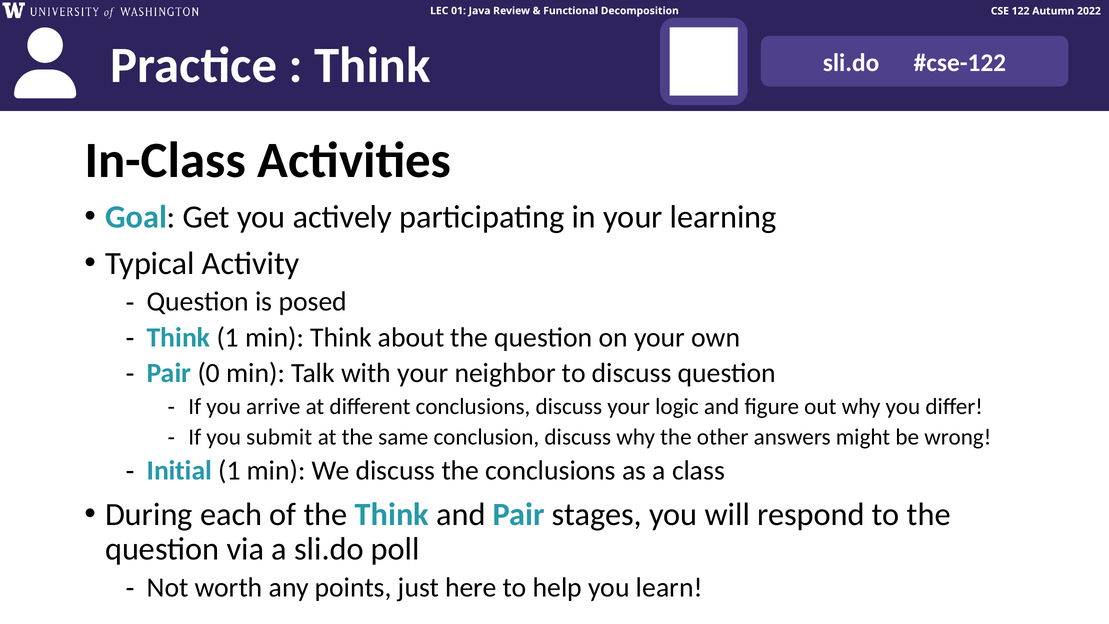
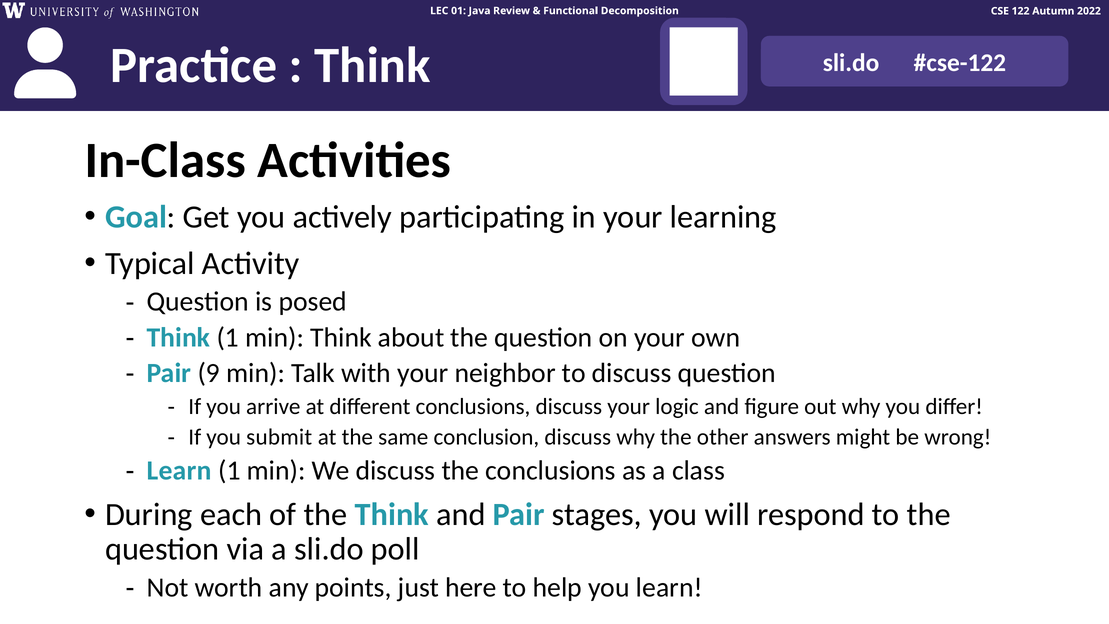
0: 0 -> 9 (209, 373)
Initial: Initial -> Learn (179, 470)
